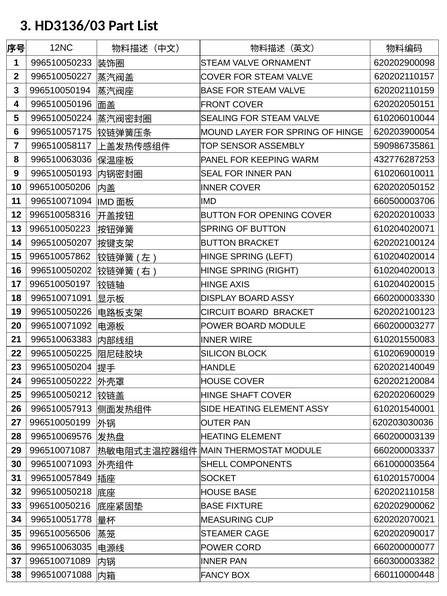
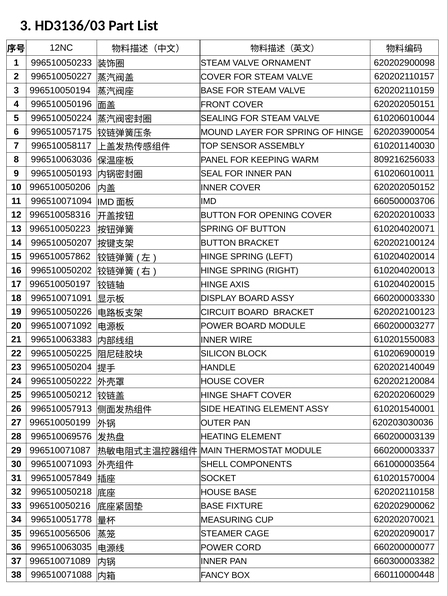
590986735861: 590986735861 -> 610201140030 (404, 146)
432776287253: 432776287253 -> 809216256033 (404, 160)
